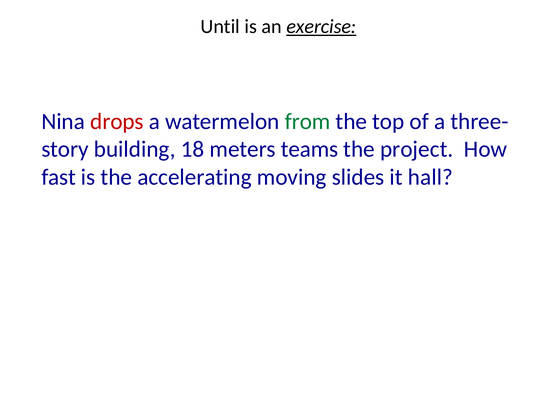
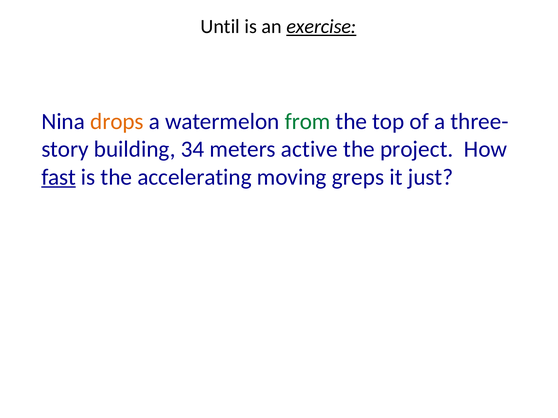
drops colour: red -> orange (117, 122)
18: 18 -> 34 (193, 149)
teams: teams -> active (309, 149)
fast underline: none -> present (59, 177)
slides: slides -> greps (358, 177)
hall: hall -> just (431, 177)
